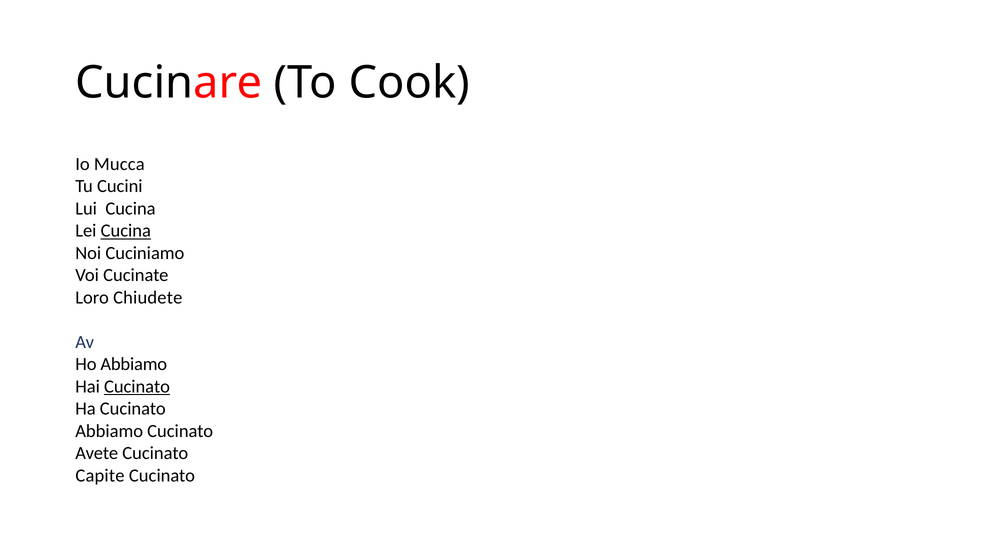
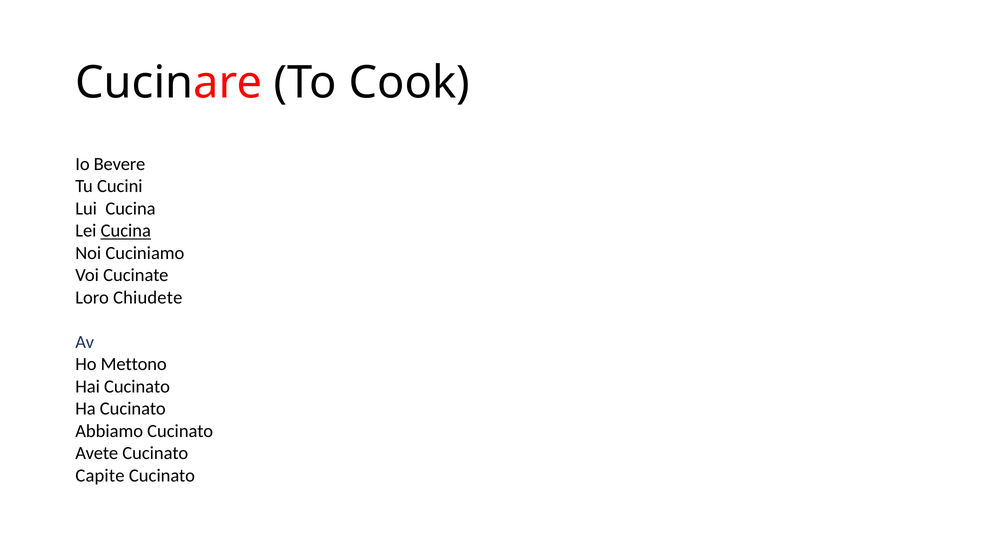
Mucca: Mucca -> Bevere (120, 164)
Ho Abbiamo: Abbiamo -> Mettono (134, 364)
Cucinato underline: present -> none (137, 386)
